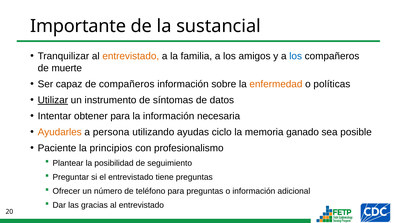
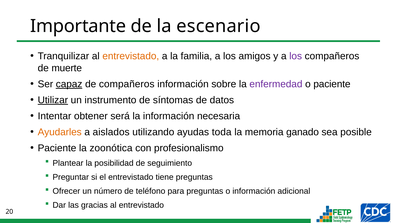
sustancial: sustancial -> escenario (218, 26)
los colour: blue -> purple (296, 56)
capaz underline: none -> present (69, 84)
enfermedad colour: orange -> purple (276, 84)
o políticas: políticas -> paciente (332, 84)
obtener para: para -> será (120, 116)
persona: persona -> aislados (111, 132)
ciclo: ciclo -> toda (222, 132)
principios: principios -> zoonótica (111, 148)
